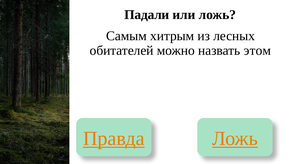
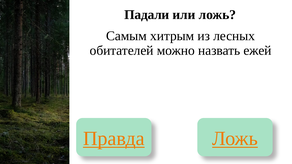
этом: этом -> ежей (257, 50)
